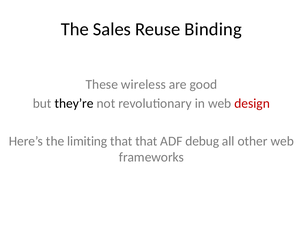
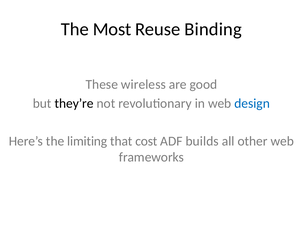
Sales: Sales -> Most (112, 29)
design colour: red -> blue (252, 103)
that that: that -> cost (146, 141)
debug: debug -> builds (202, 141)
